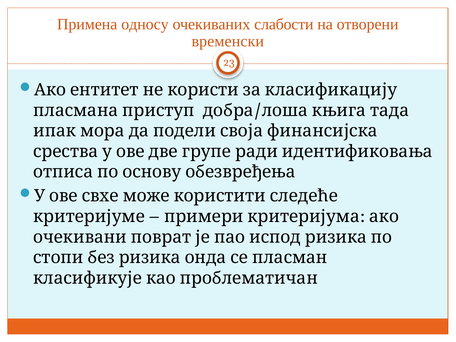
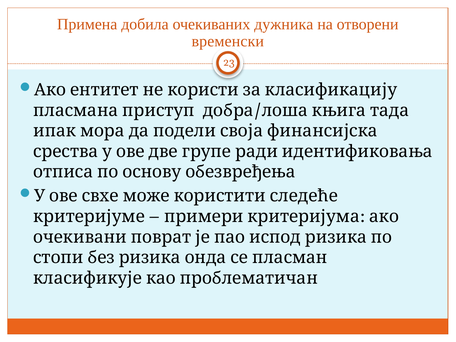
односу: односу -> добила (145, 24)
слабости: слабости -> дужника (284, 24)
